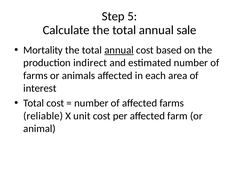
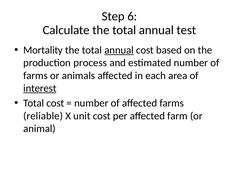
5: 5 -> 6 (132, 16)
sale: sale -> test (186, 30)
indirect: indirect -> process (90, 63)
interest underline: none -> present (40, 88)
